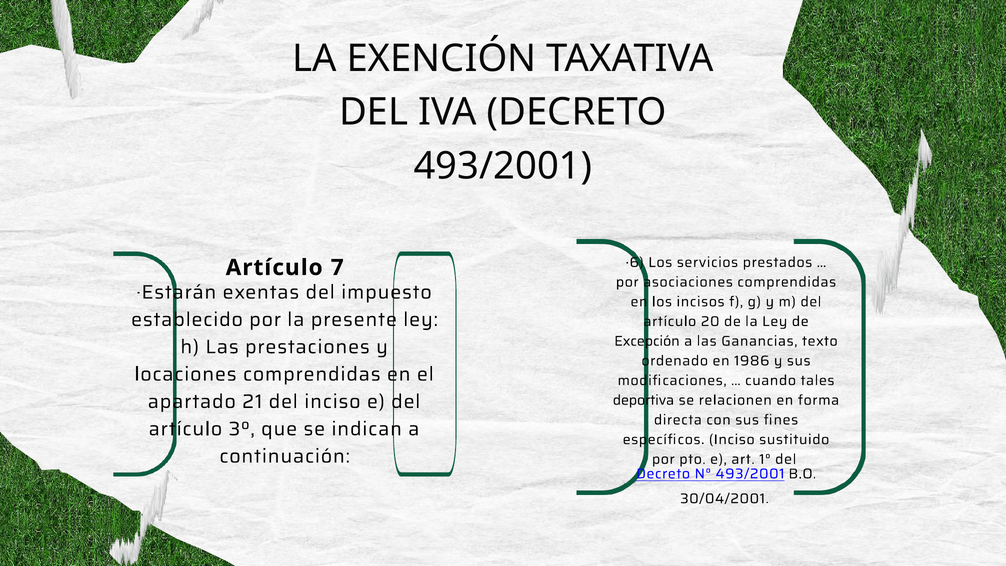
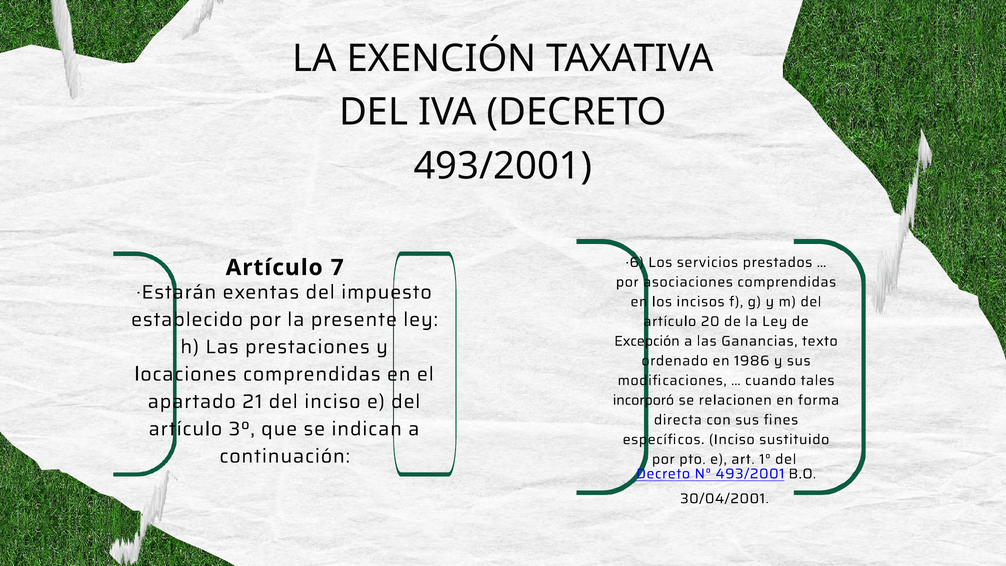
deportiva: deportiva -> incorporó (643, 400)
